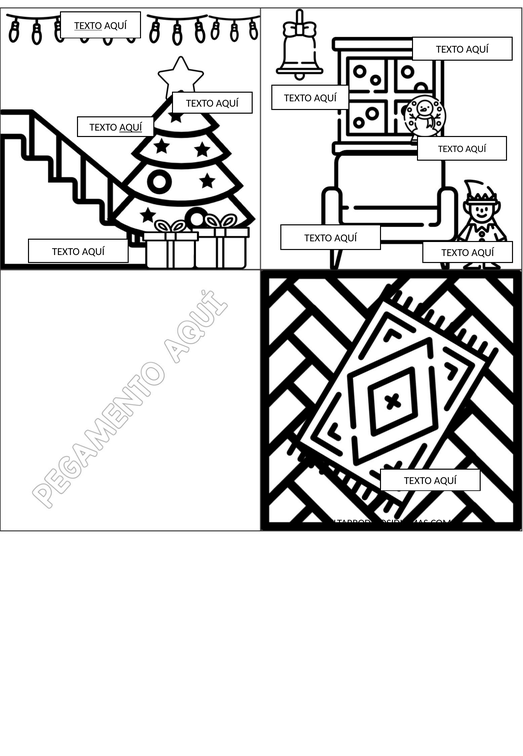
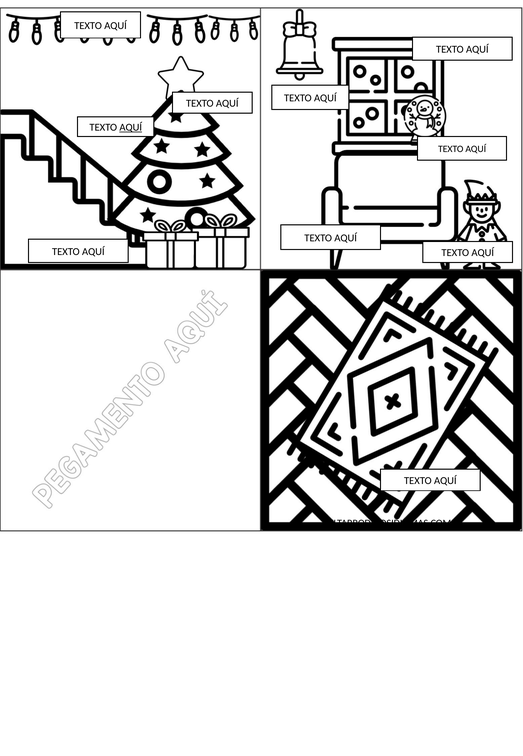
TEXTO underline: present -> none (88, 26)
